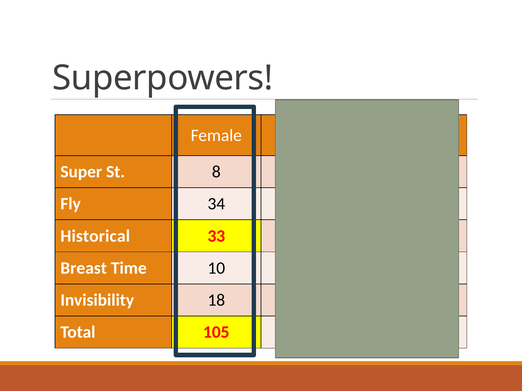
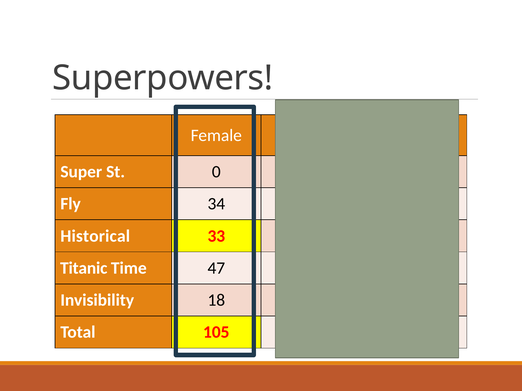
8: 8 -> 0 (216, 172)
Breast: Breast -> Titanic (84, 268)
10: 10 -> 47 (216, 268)
